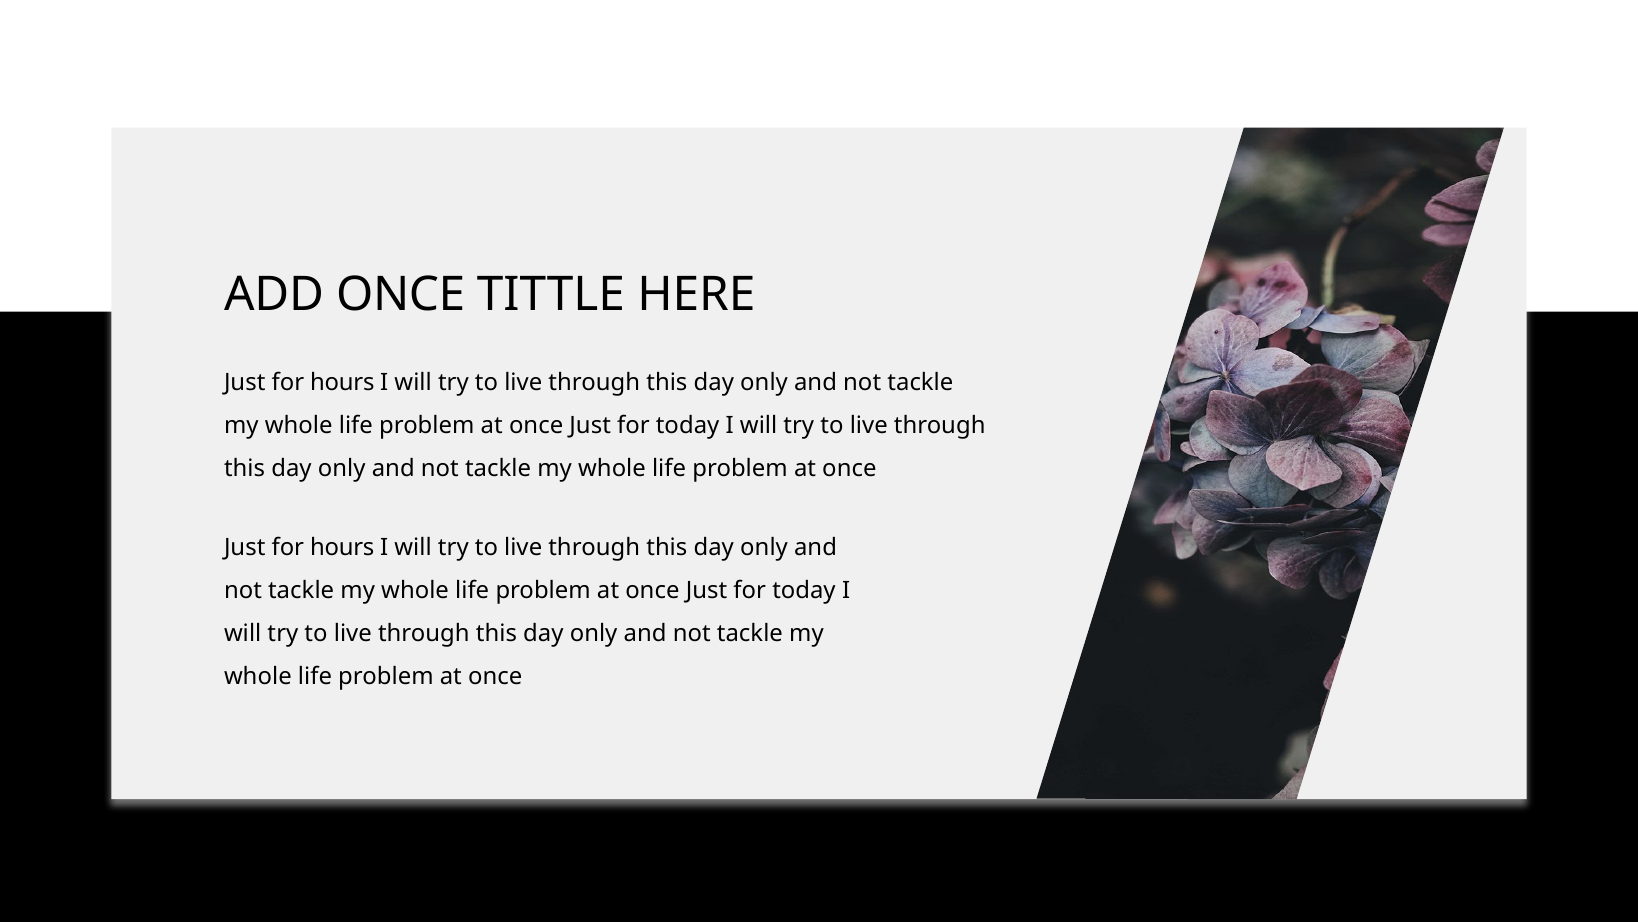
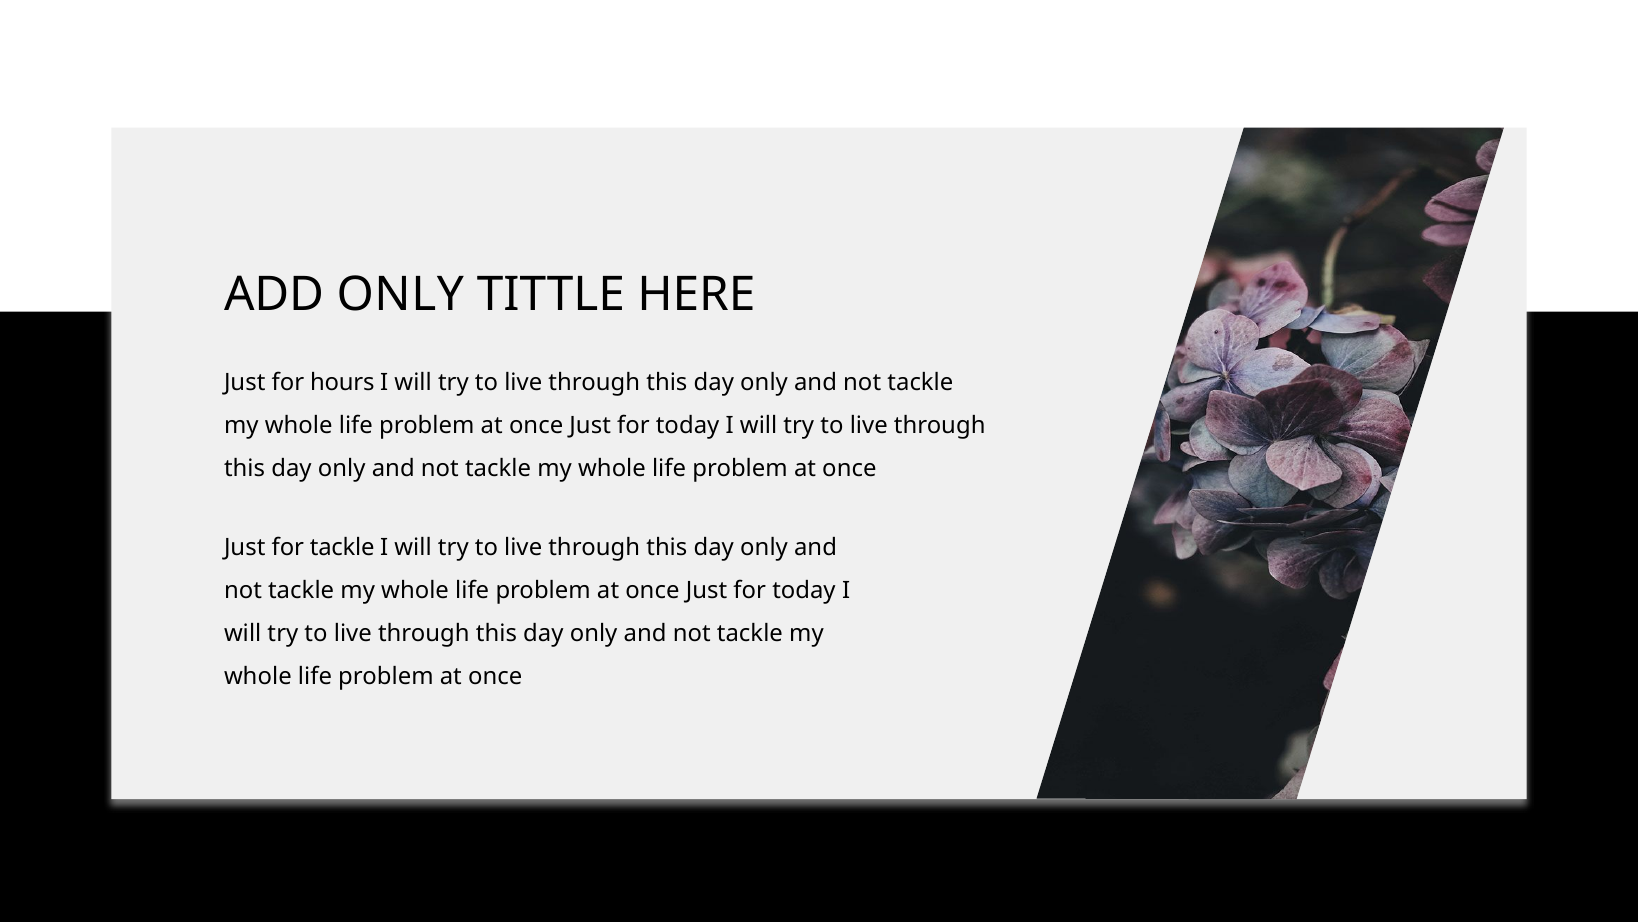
ADD ONCE: ONCE -> ONLY (400, 295)
hours: hours -> tackle (342, 547)
